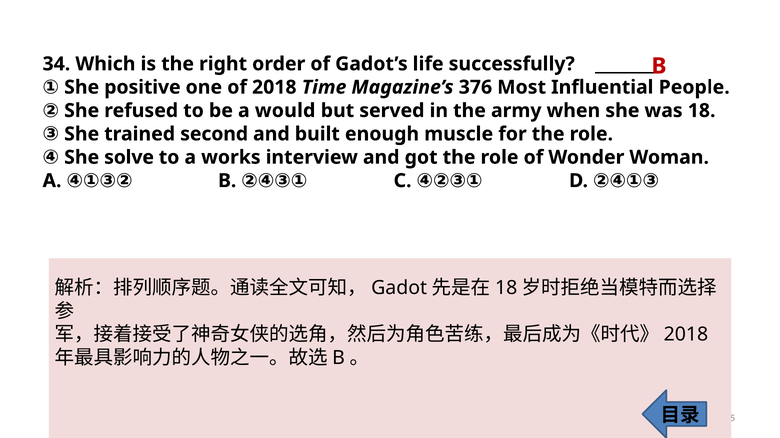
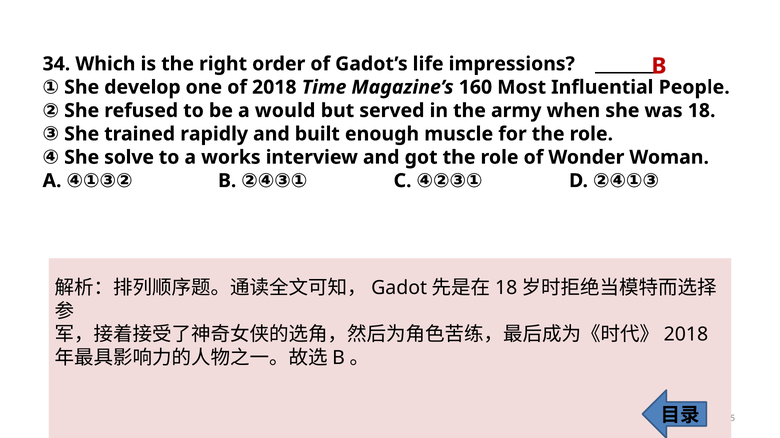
successfully: successfully -> impressions (512, 64)
positive: positive -> develop (142, 87)
376: 376 -> 160 (475, 87)
second: second -> rapidly (214, 134)
